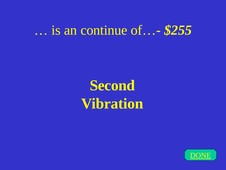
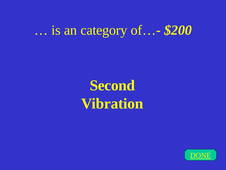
continue: continue -> category (104, 30)
$255: $255 -> $200 (178, 30)
